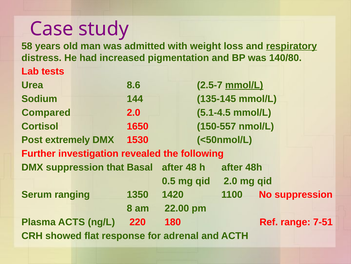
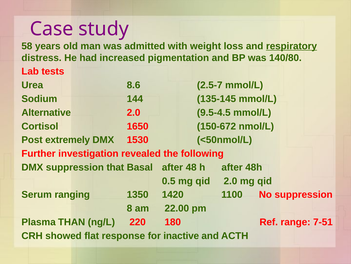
mmol/L underline: present -> none (244, 85)
Compared: Compared -> Alternative (46, 112)
5.1-4.5: 5.1-4.5 -> 9.5-4.5 (214, 112)
150-557: 150-557 -> 150-672 (216, 126)
ACTS: ACTS -> THAN (72, 221)
adrenal: adrenal -> inactive (181, 235)
